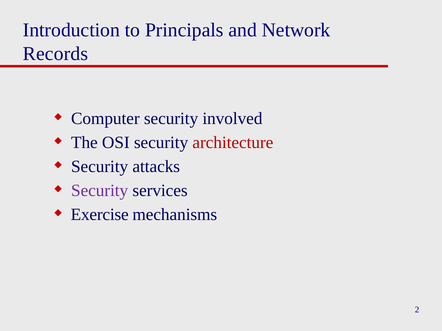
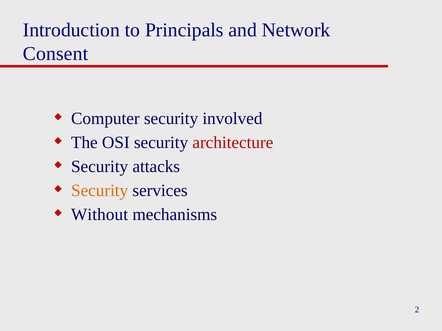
Records: Records -> Consent (56, 54)
Security colour: purple -> orange (100, 191)
Exercise: Exercise -> Without (100, 215)
